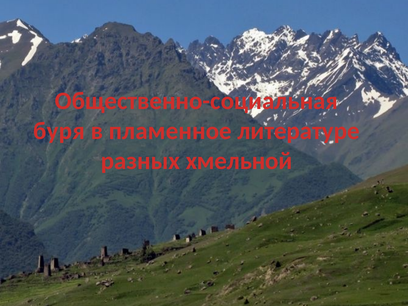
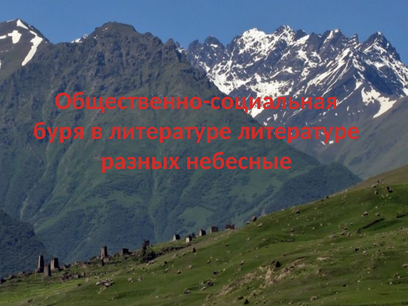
в пламенное: пламенное -> литературе (170, 131)
хмельной: хмельной -> небесные (239, 161)
